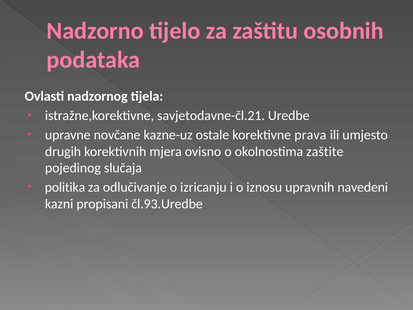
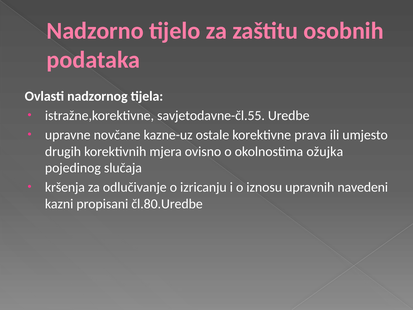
savjetodavne-čl.21: savjetodavne-čl.21 -> savjetodavne-čl.55 (211, 116)
zaštite: zaštite -> ožujka (325, 151)
politika: politika -> kršenja (65, 187)
čl.93.Uredbe: čl.93.Uredbe -> čl.80.Uredbe (167, 204)
